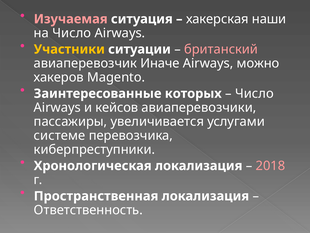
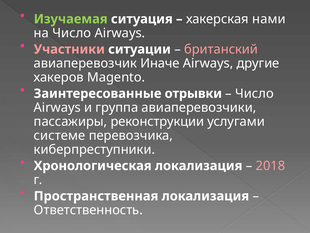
Изучаемая colour: pink -> light green (71, 19)
наши: наши -> нами (269, 19)
Участники colour: yellow -> pink (69, 49)
можно: можно -> другие (258, 63)
которых: которых -> отрывки (193, 93)
кейсов: кейсов -> группа (117, 107)
увеличивается: увеличивается -> реконструкции (157, 121)
